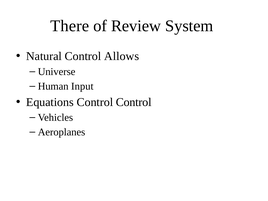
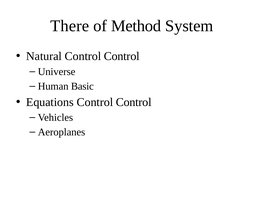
Review: Review -> Method (136, 26)
Natural Control Allows: Allows -> Control (122, 56)
Input: Input -> Basic (82, 86)
